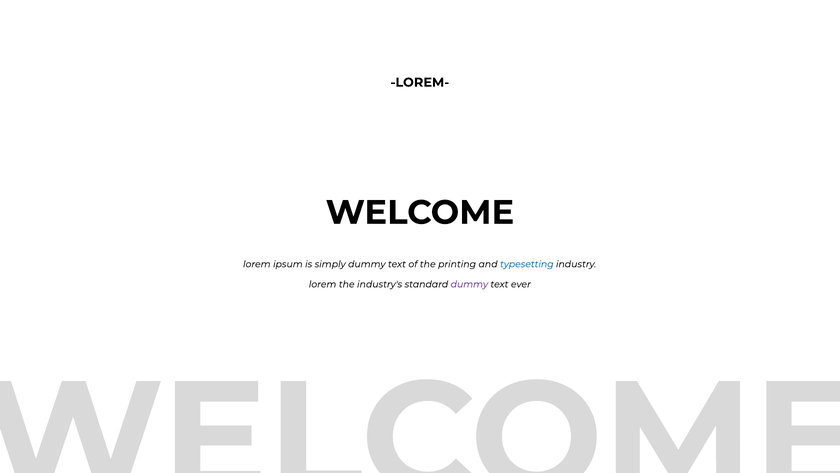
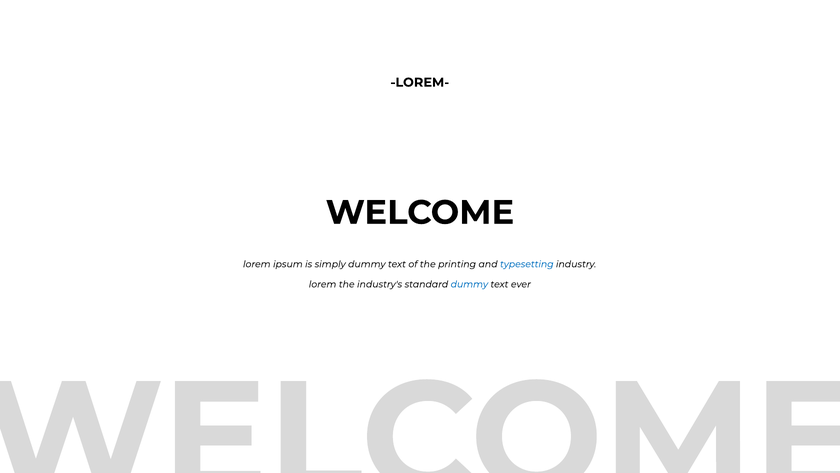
dummy colour: purple -> blue (469, 284)
